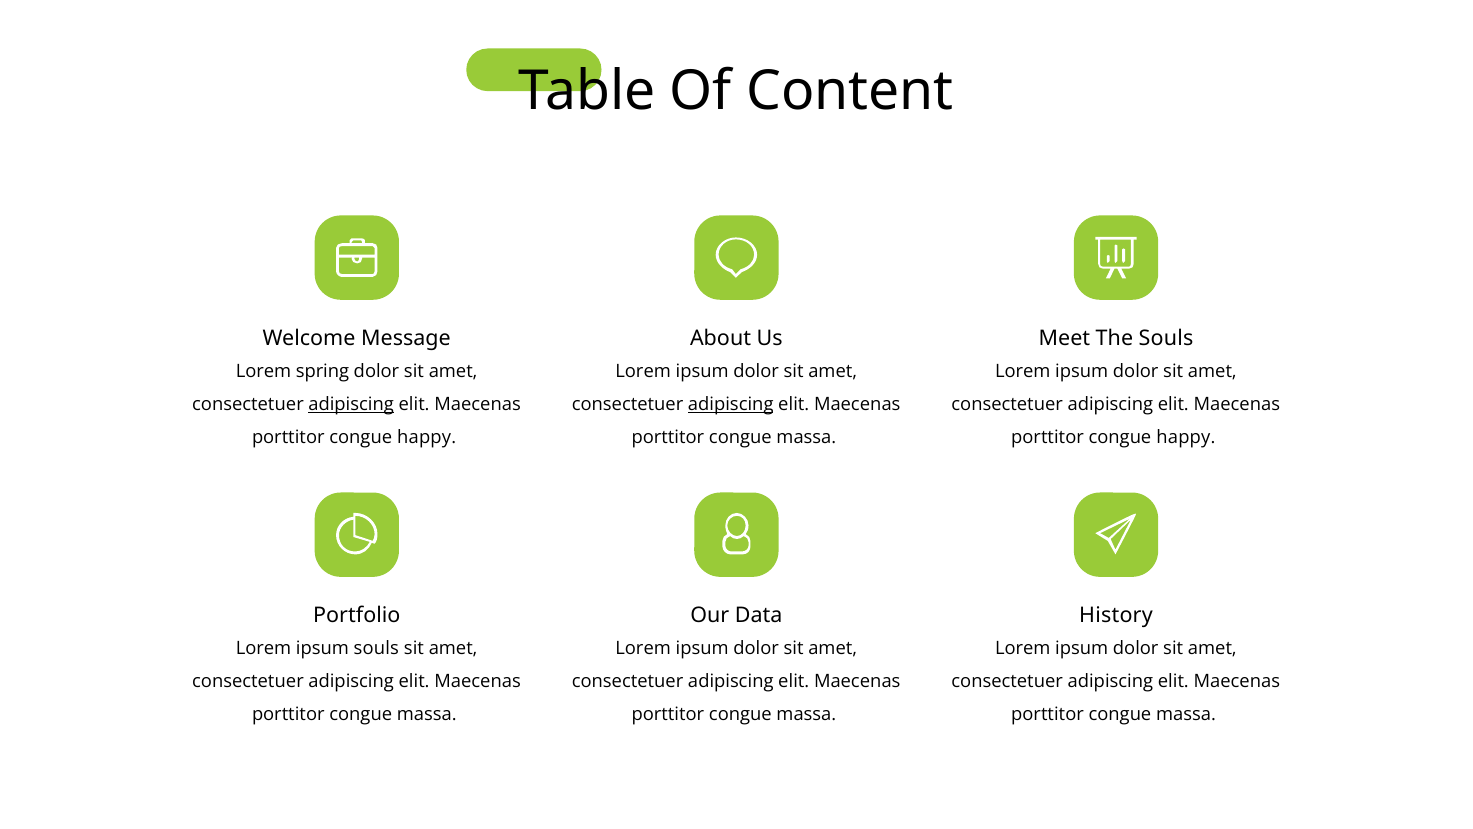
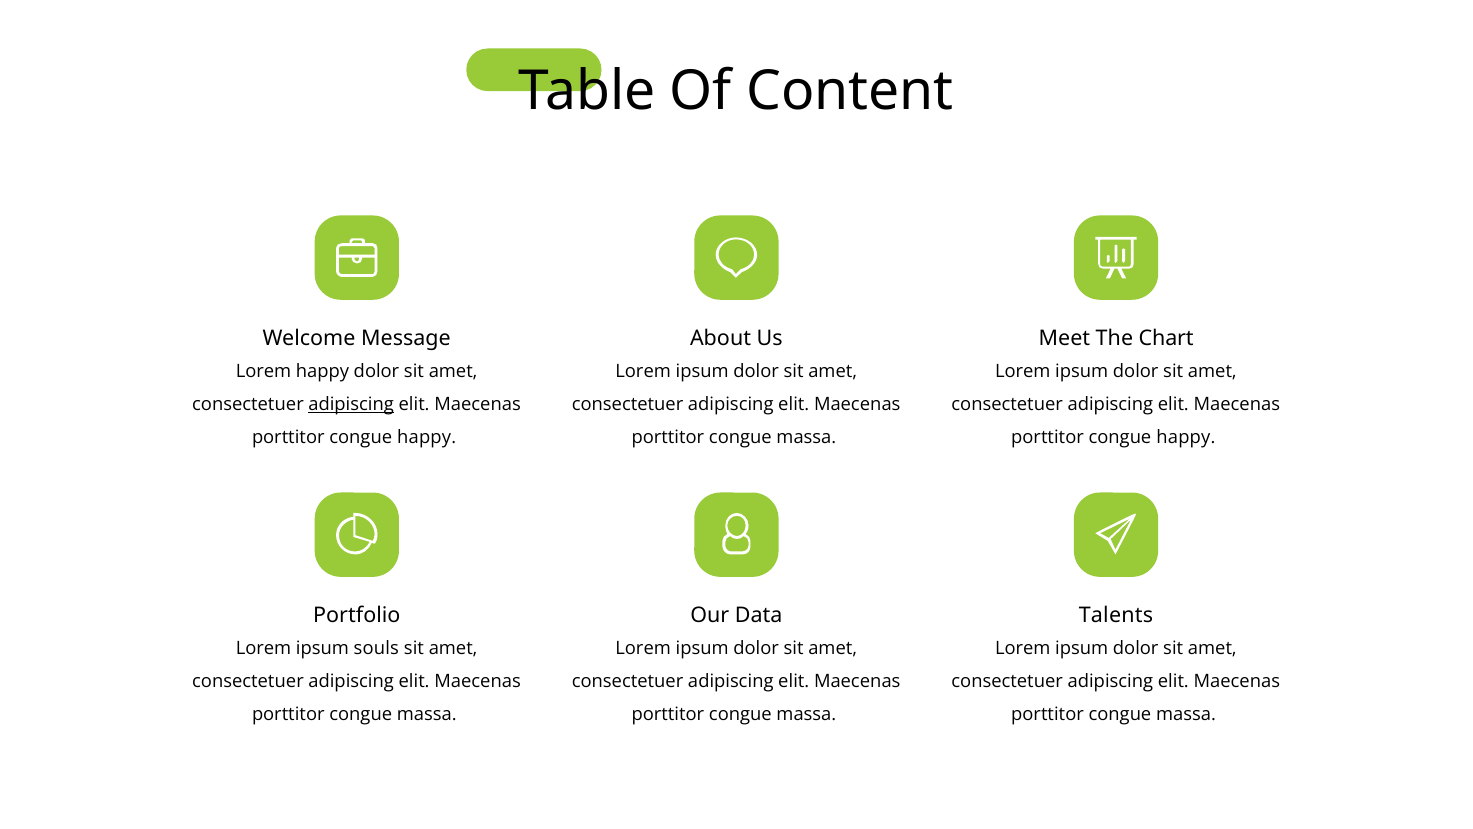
The Souls: Souls -> Chart (1166, 338)
Lorem spring: spring -> happy (322, 371)
adipiscing underline: present -> none (731, 404)
History: History -> Talents (1116, 615)
